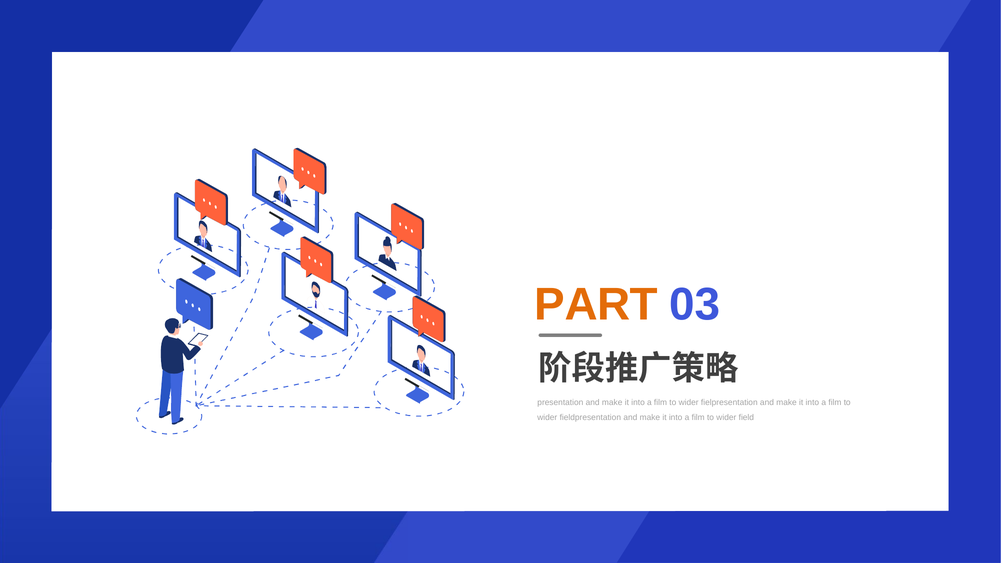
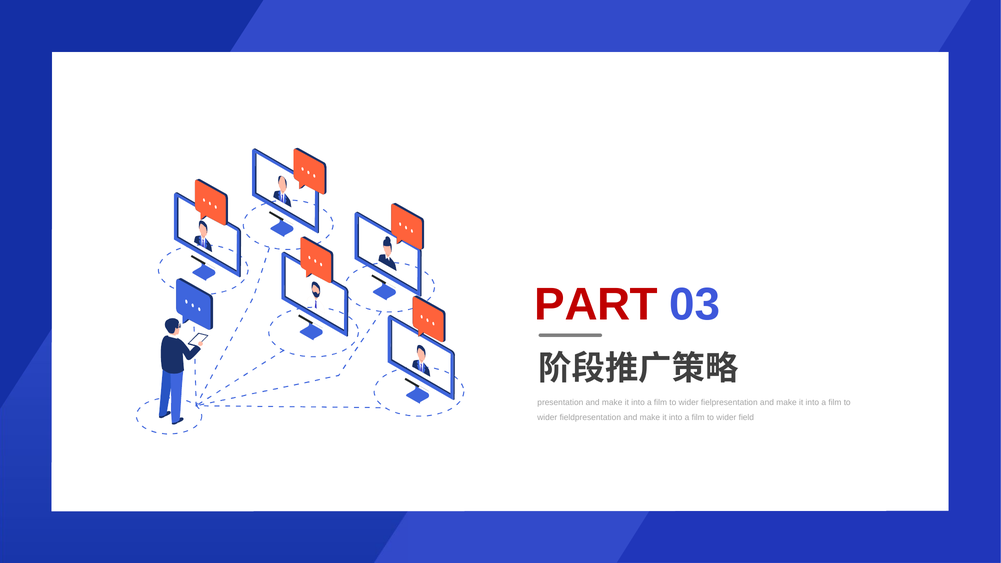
PART colour: orange -> red (596, 305)
